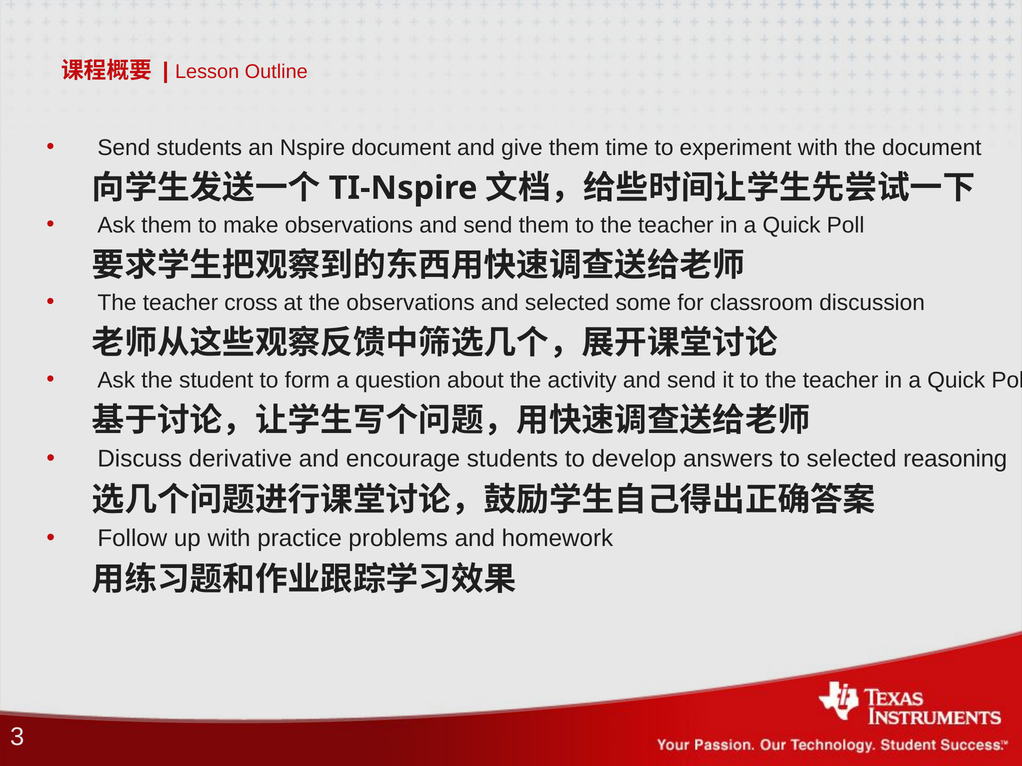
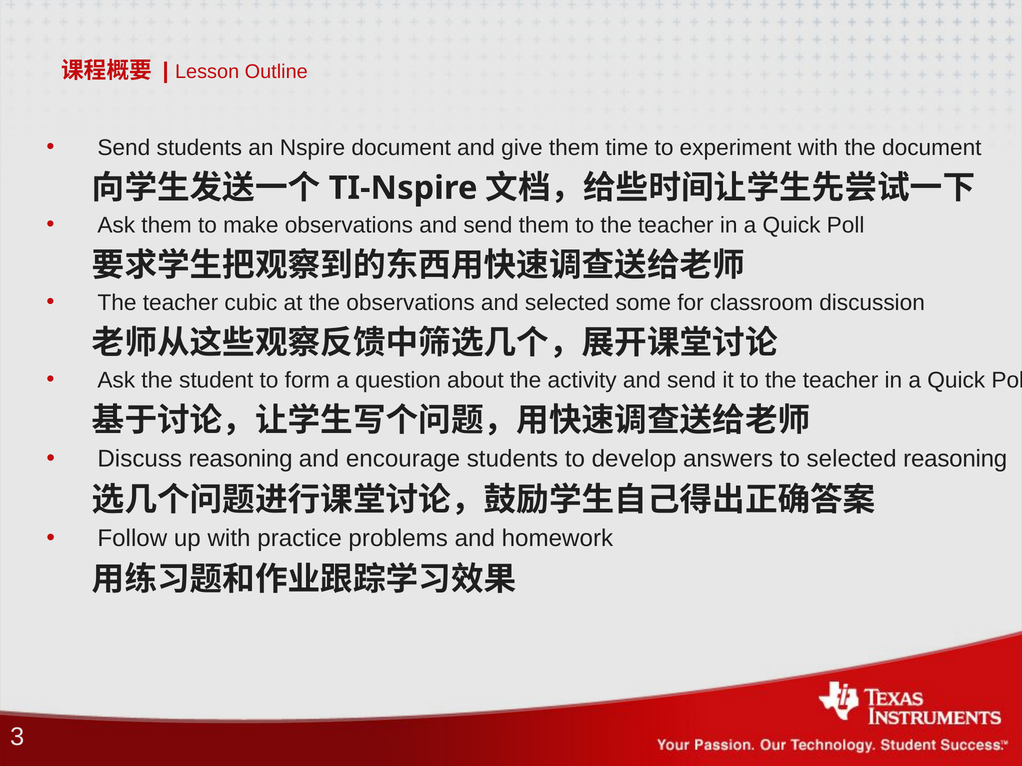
cross: cross -> cubic (251, 303)
Discuss derivative: derivative -> reasoning (241, 459)
